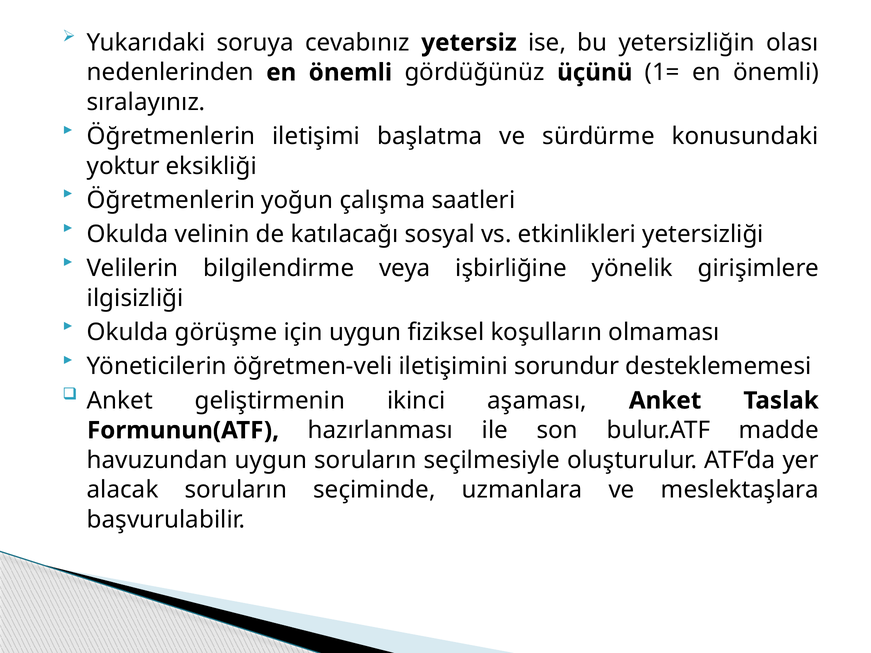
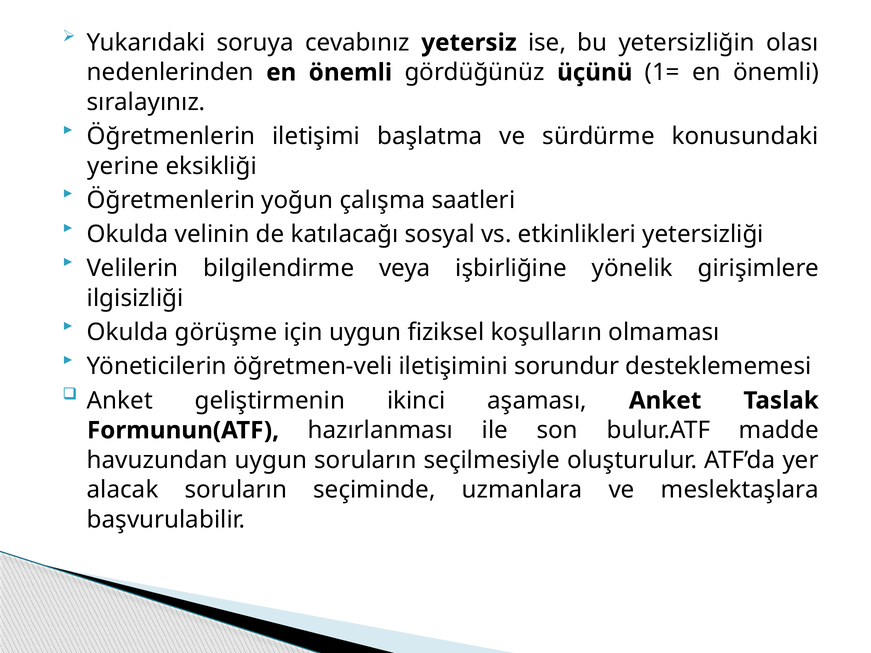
yoktur: yoktur -> yerine (123, 166)
